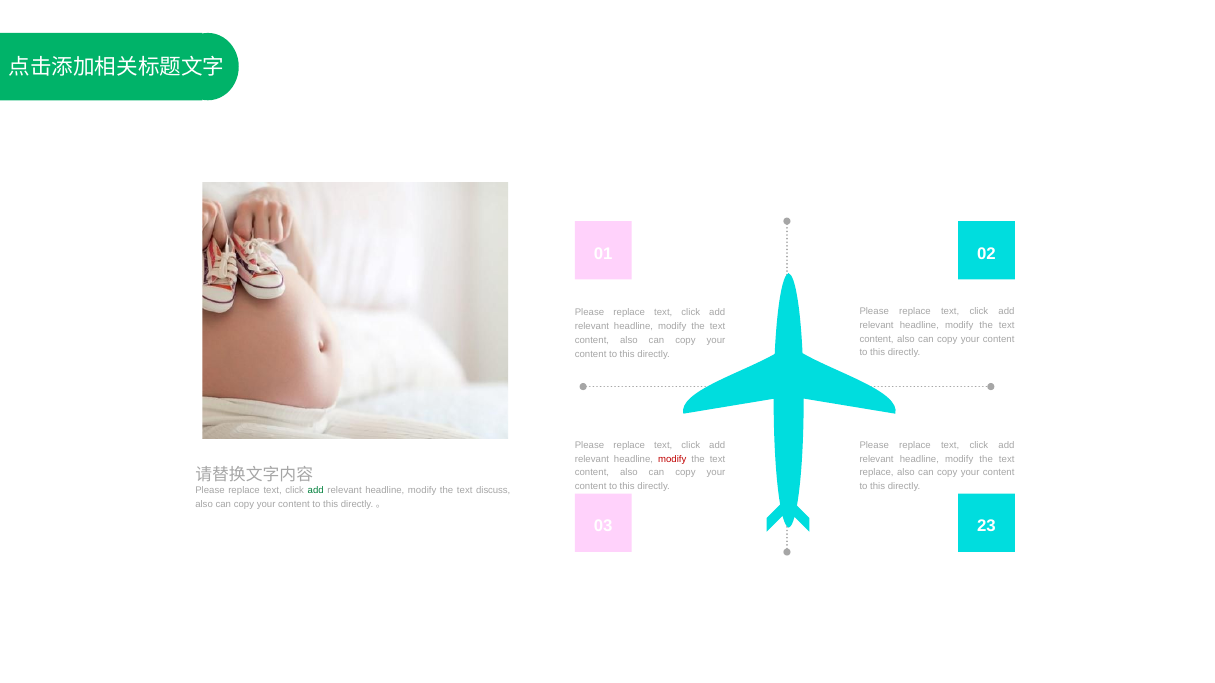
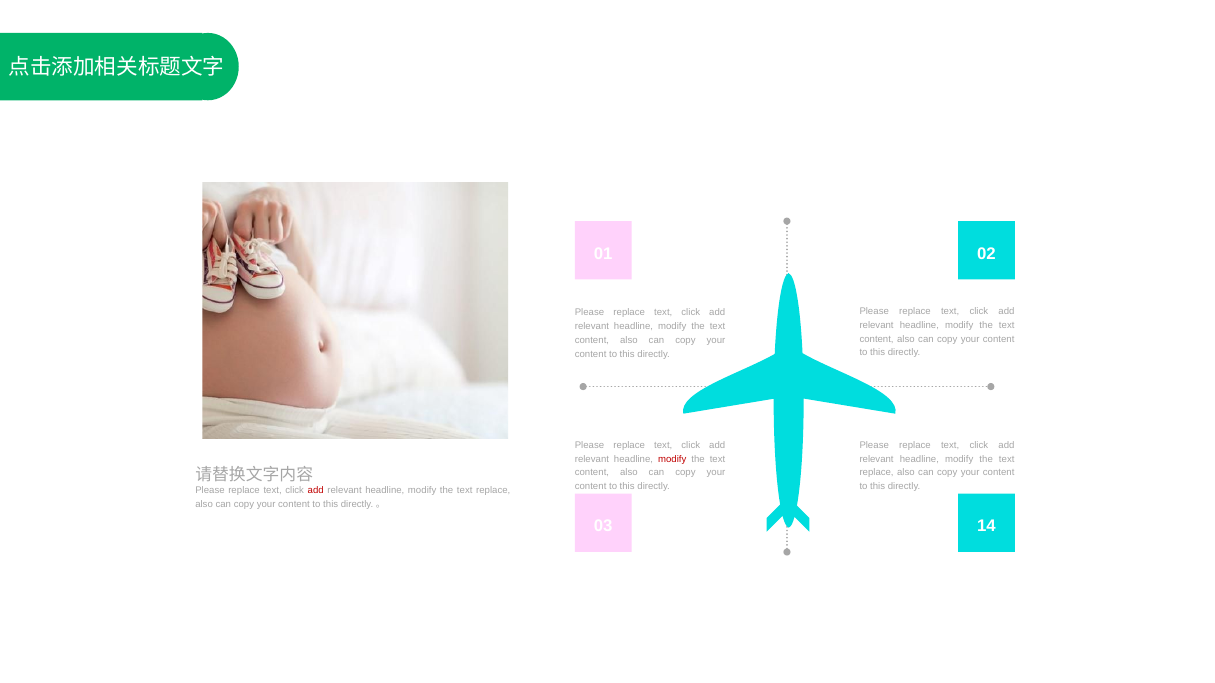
add colour: green -> red (316, 490)
discuss: discuss -> replace (493, 490)
23: 23 -> 14 (986, 526)
